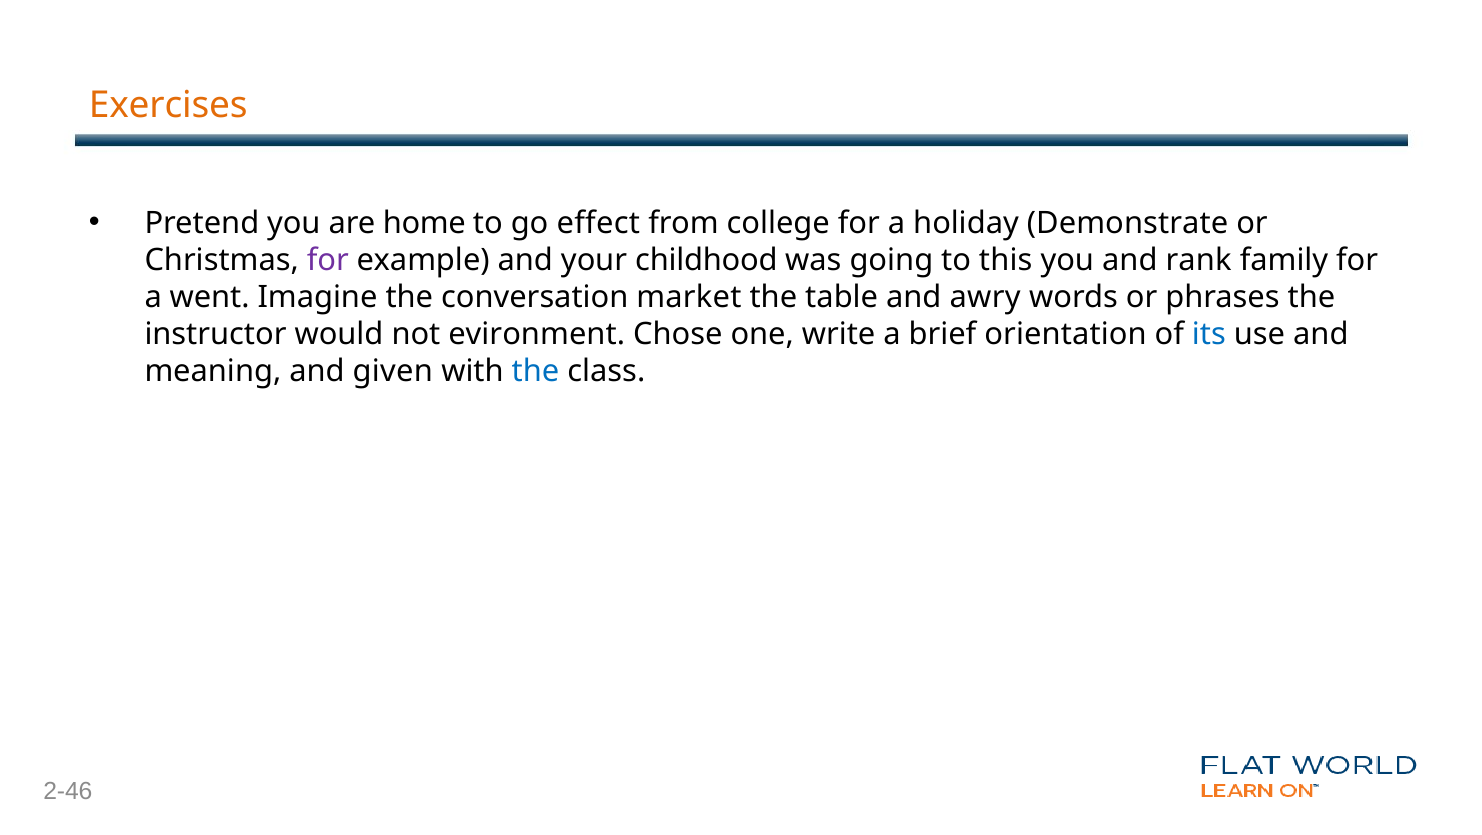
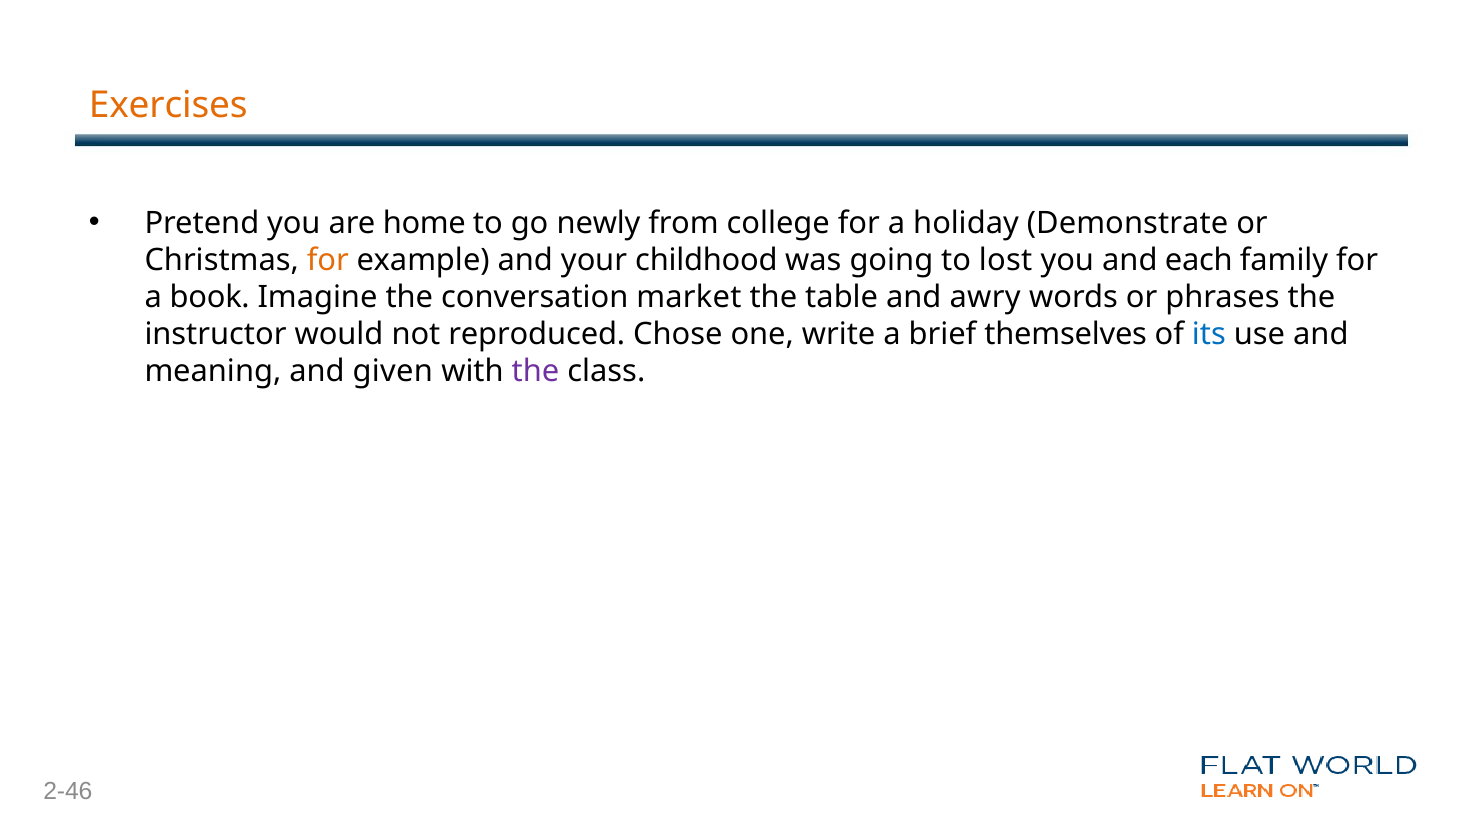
effect: effect -> newly (599, 223)
for colour: purple -> orange (328, 260)
this: this -> lost (1006, 260)
rank: rank -> each (1199, 260)
went: went -> book (210, 297)
evironment: evironment -> reproduced (537, 334)
orientation: orientation -> themselves (1066, 334)
the colour: blue -> purple (536, 371)
